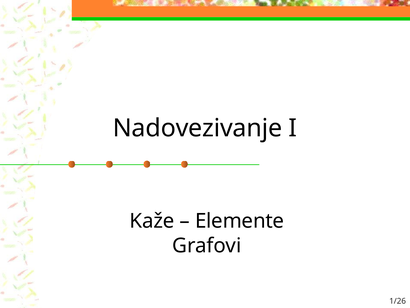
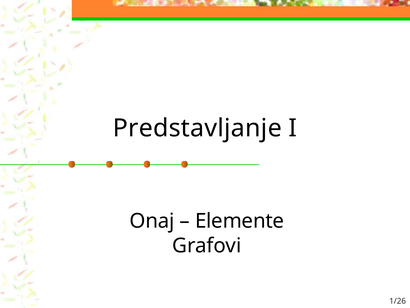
Nadovezivanje: Nadovezivanje -> Predstavljanje (197, 128)
Kaže: Kaže -> Onaj (152, 221)
